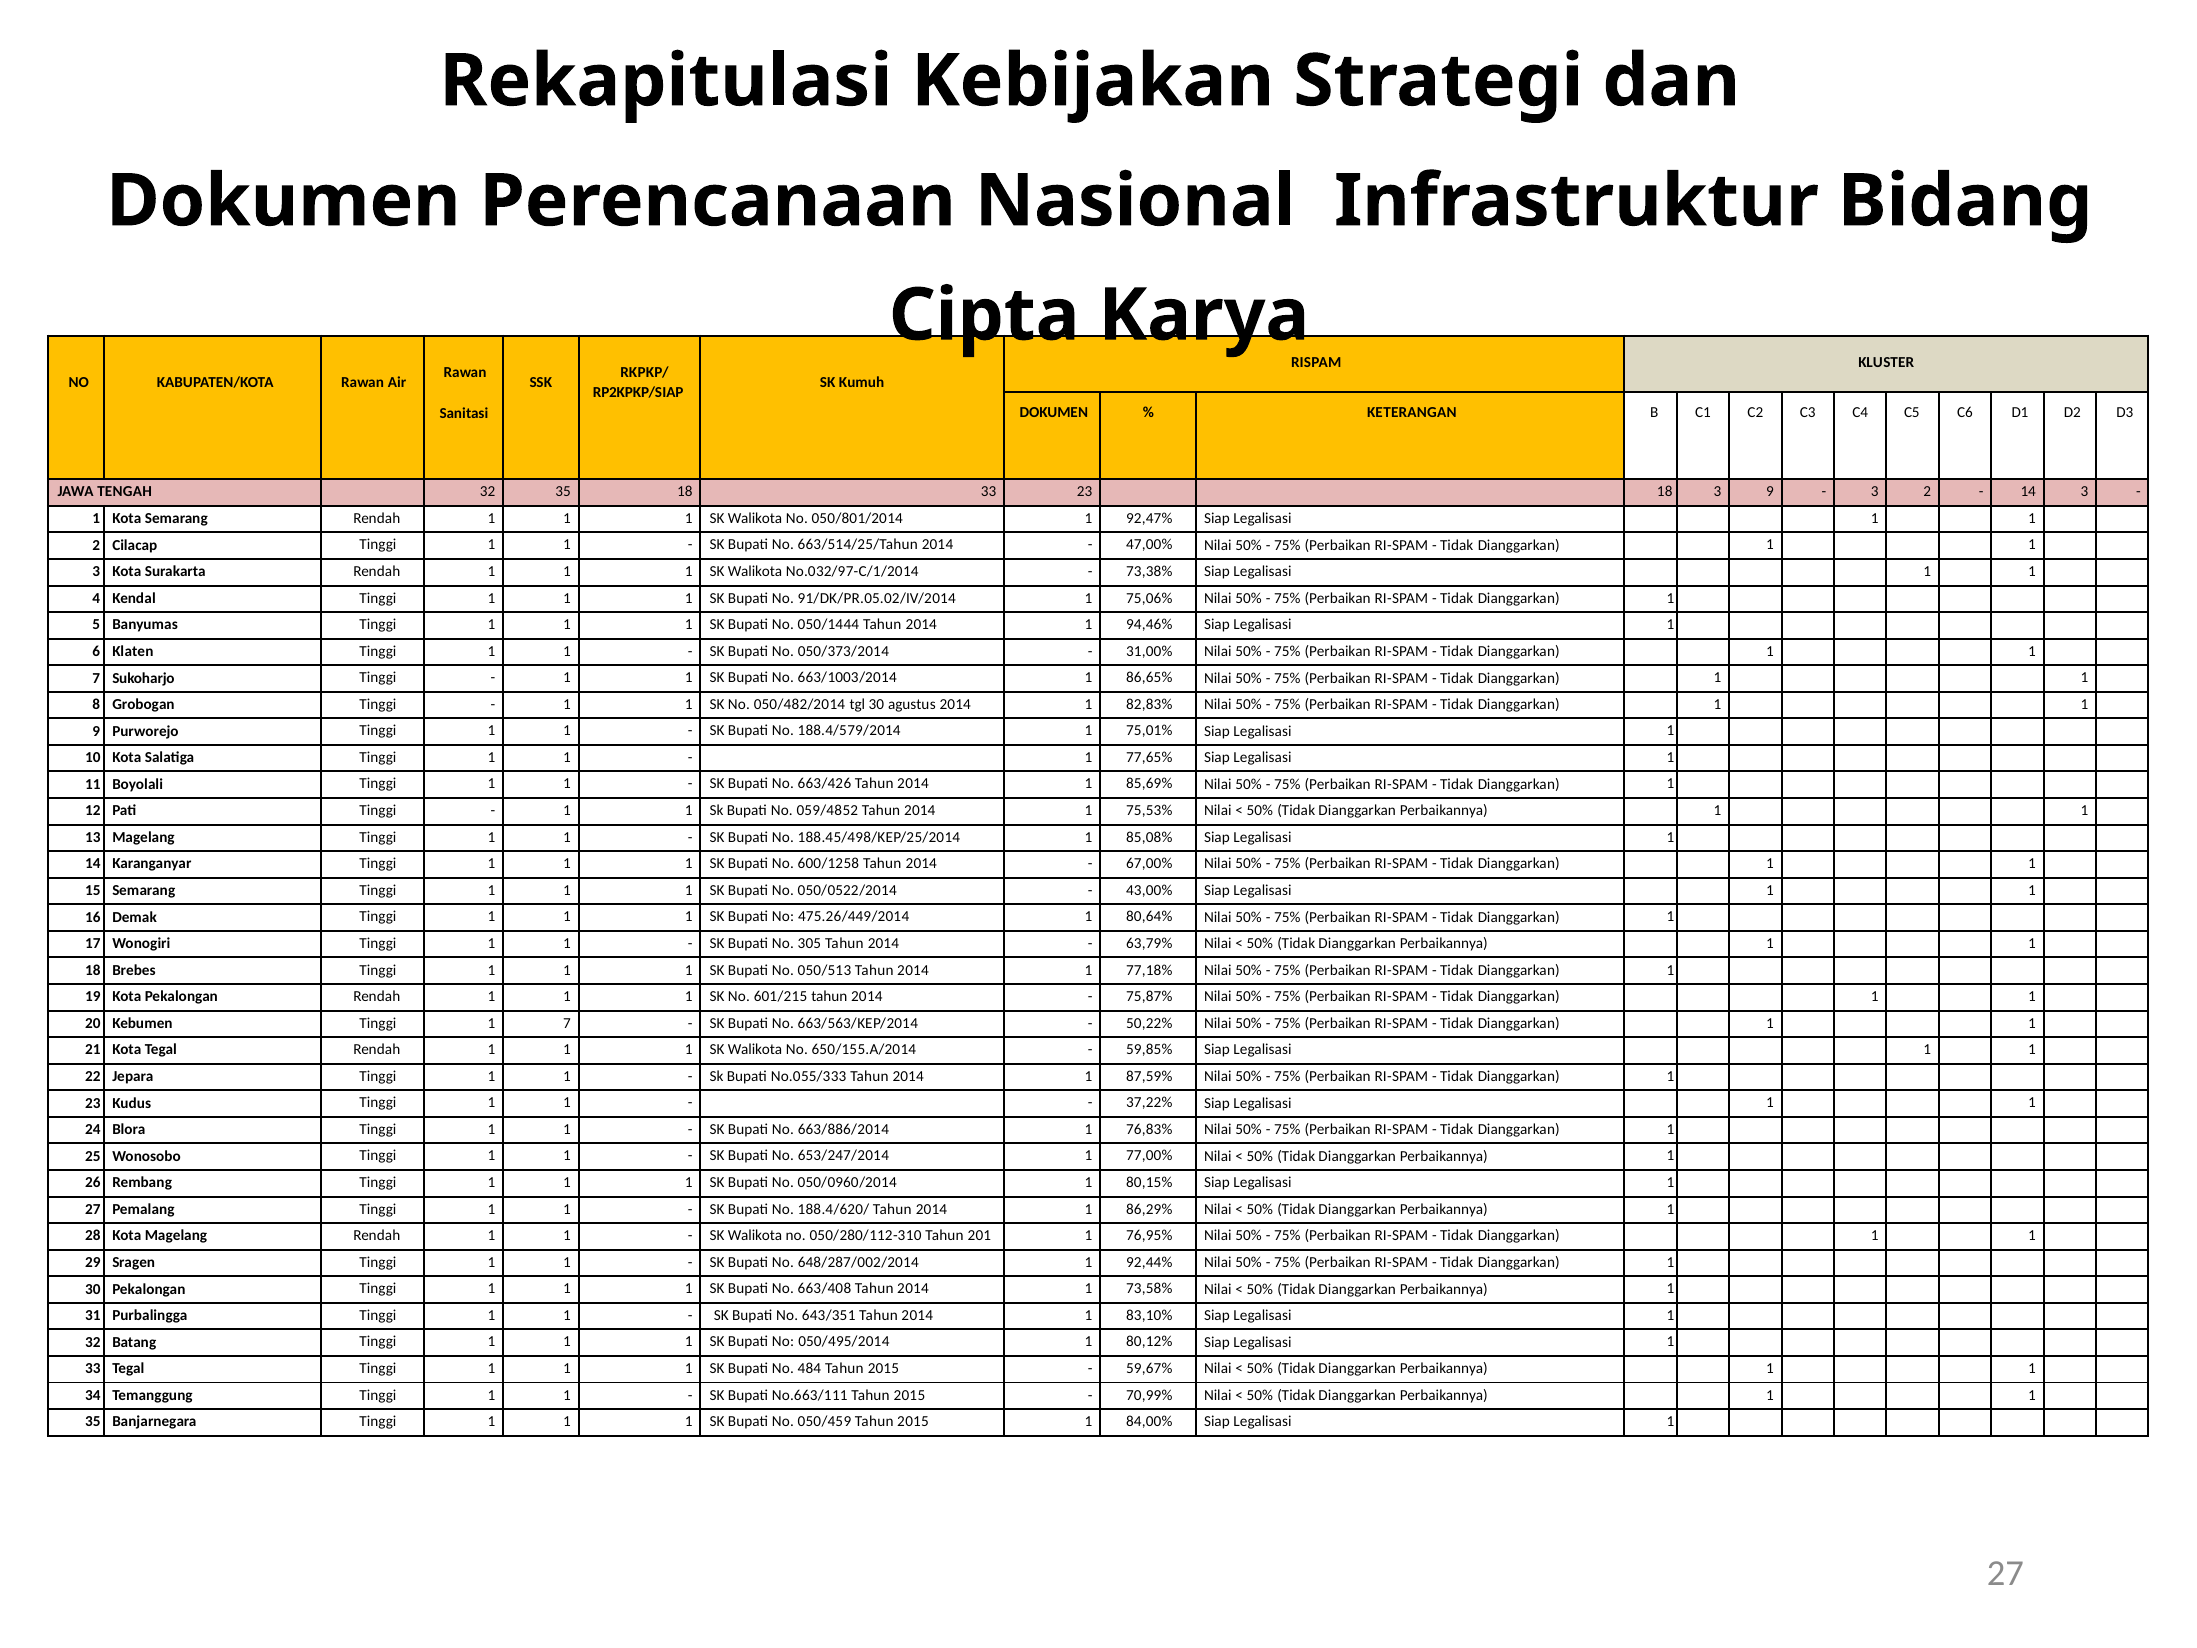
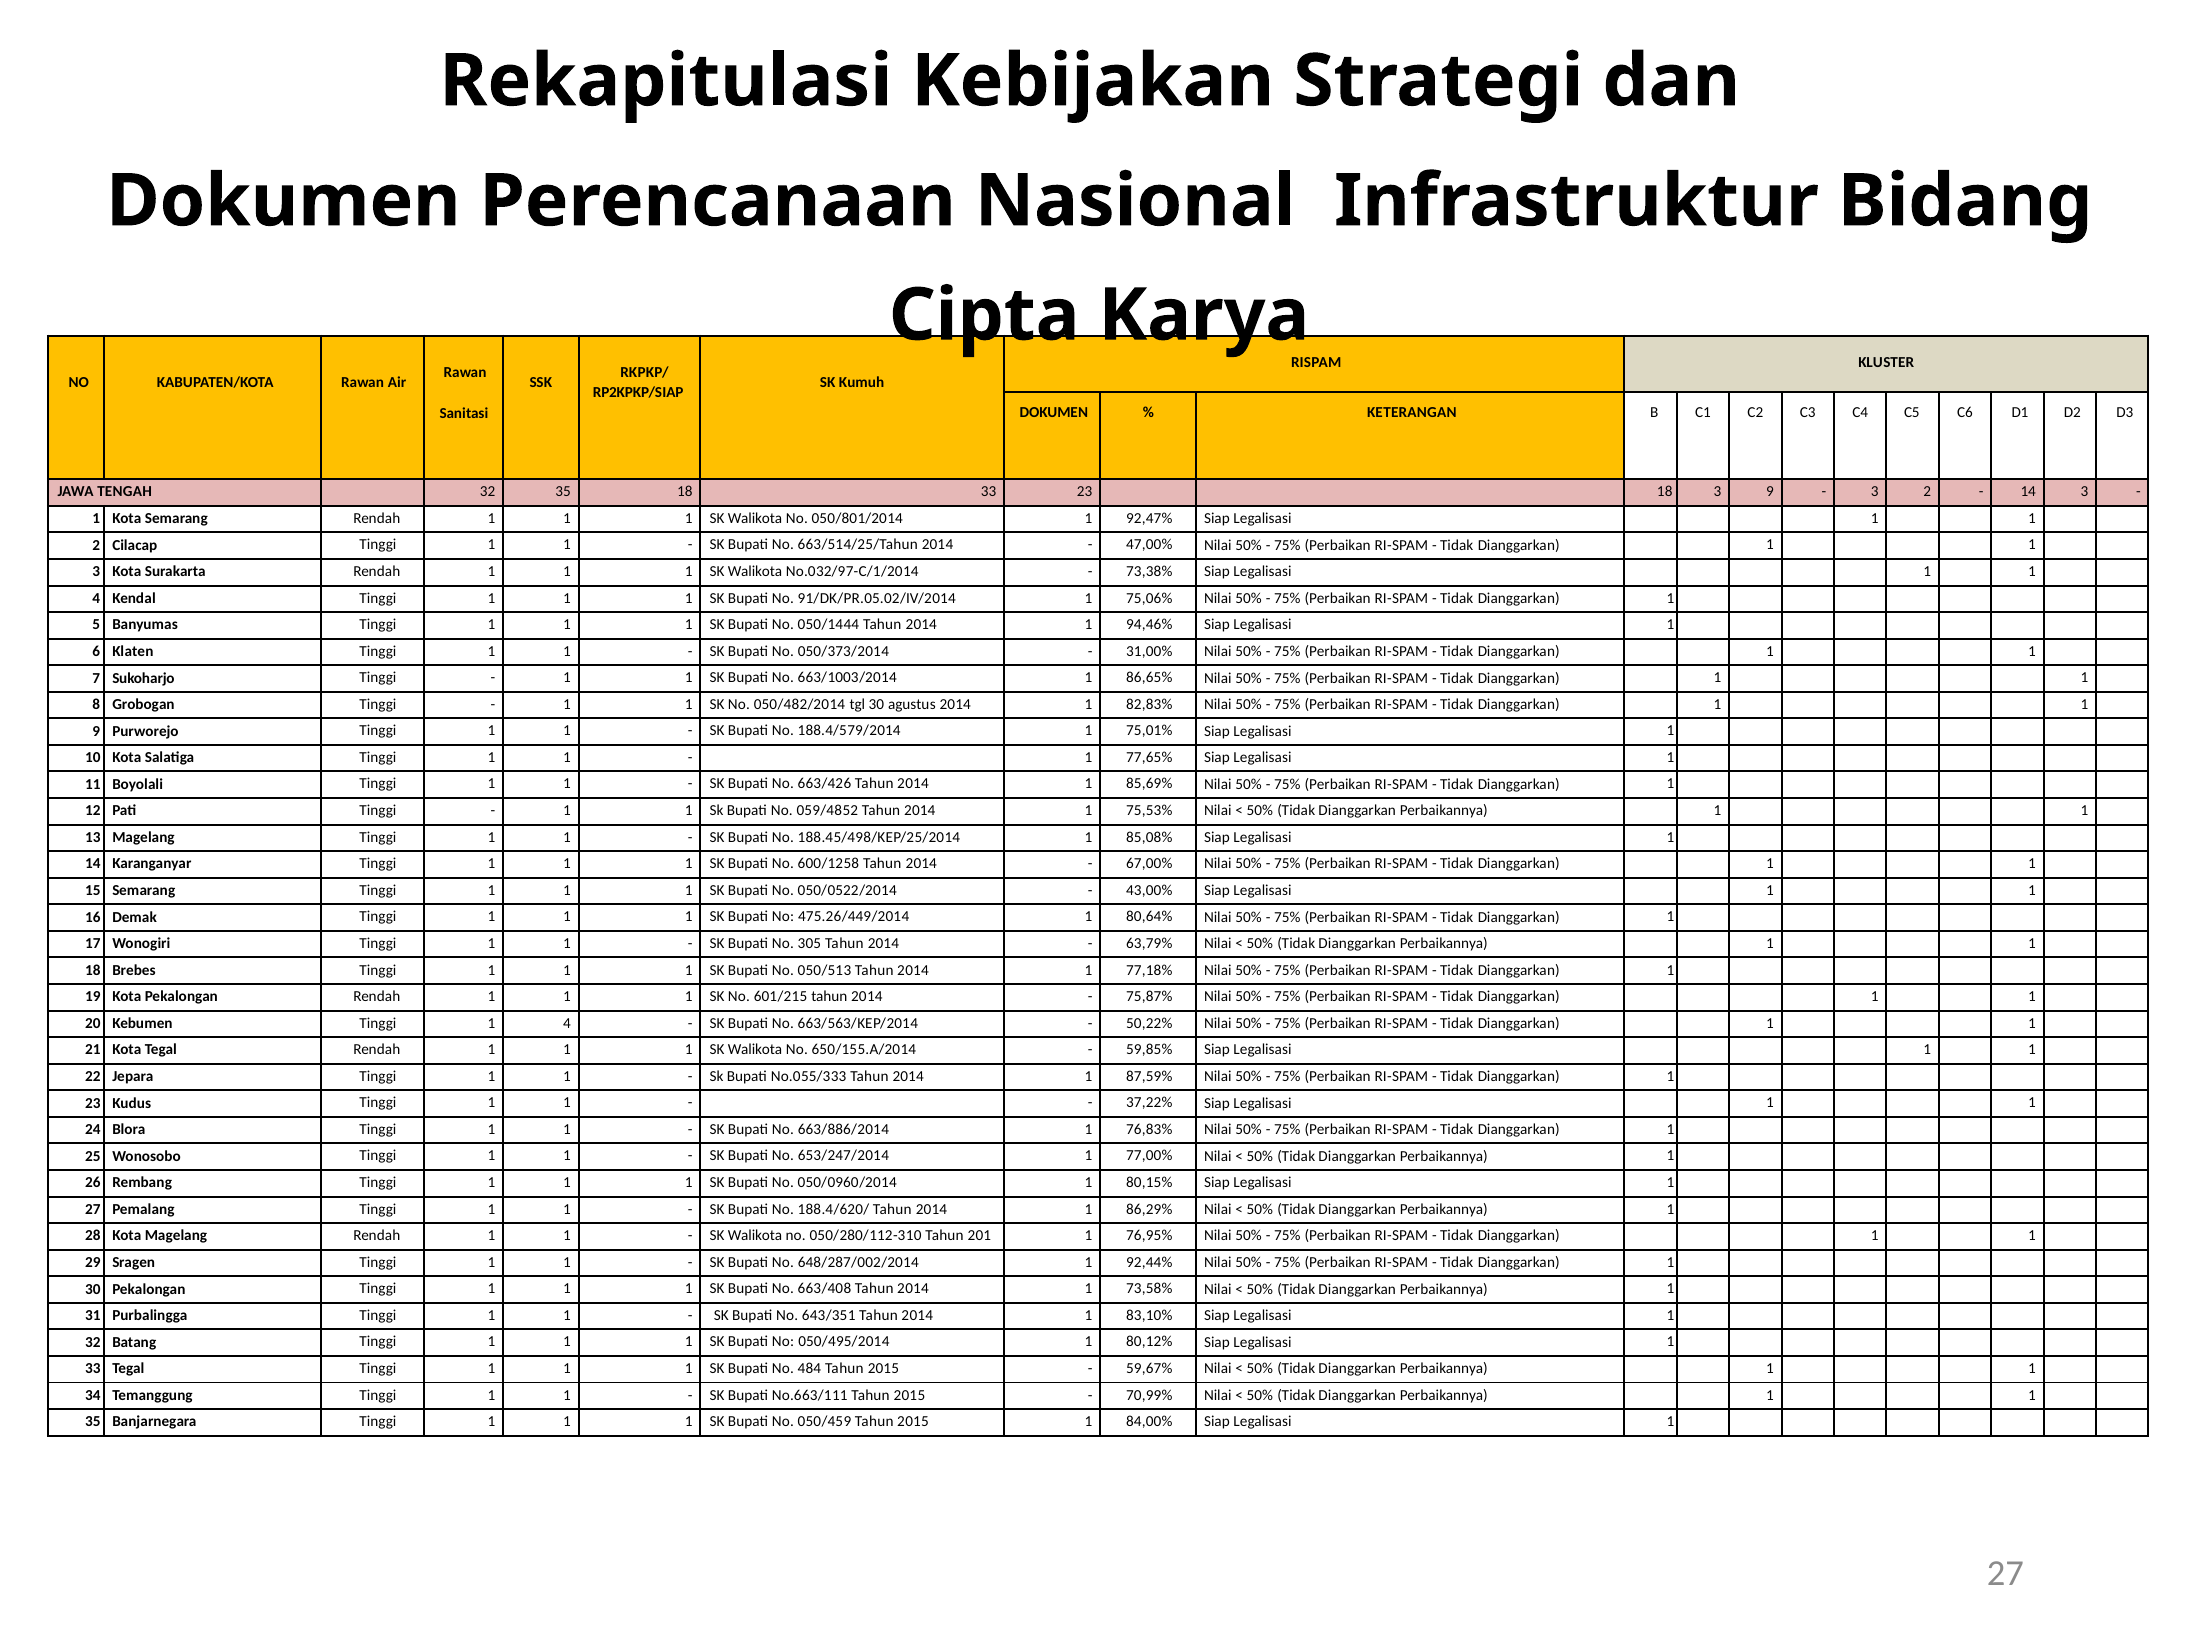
Tinggi 1 7: 7 -> 4 (567, 1023)
